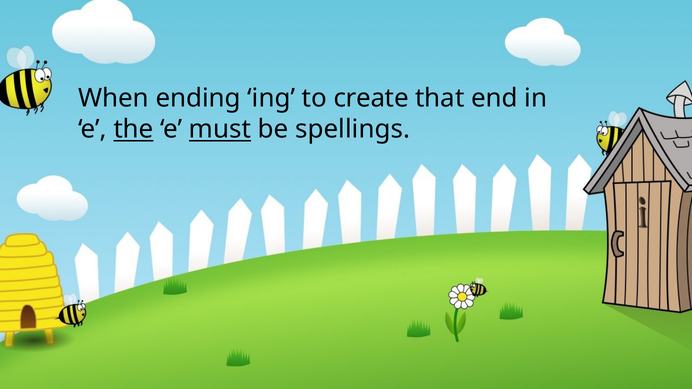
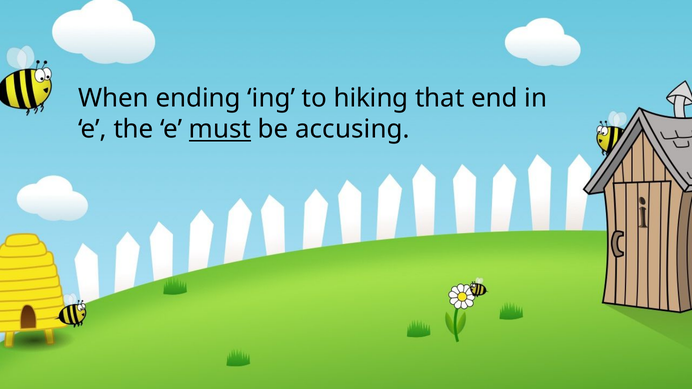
create: create -> hiking (371, 98)
the underline: present -> none (134, 129)
spellings: spellings -> accusing (353, 129)
